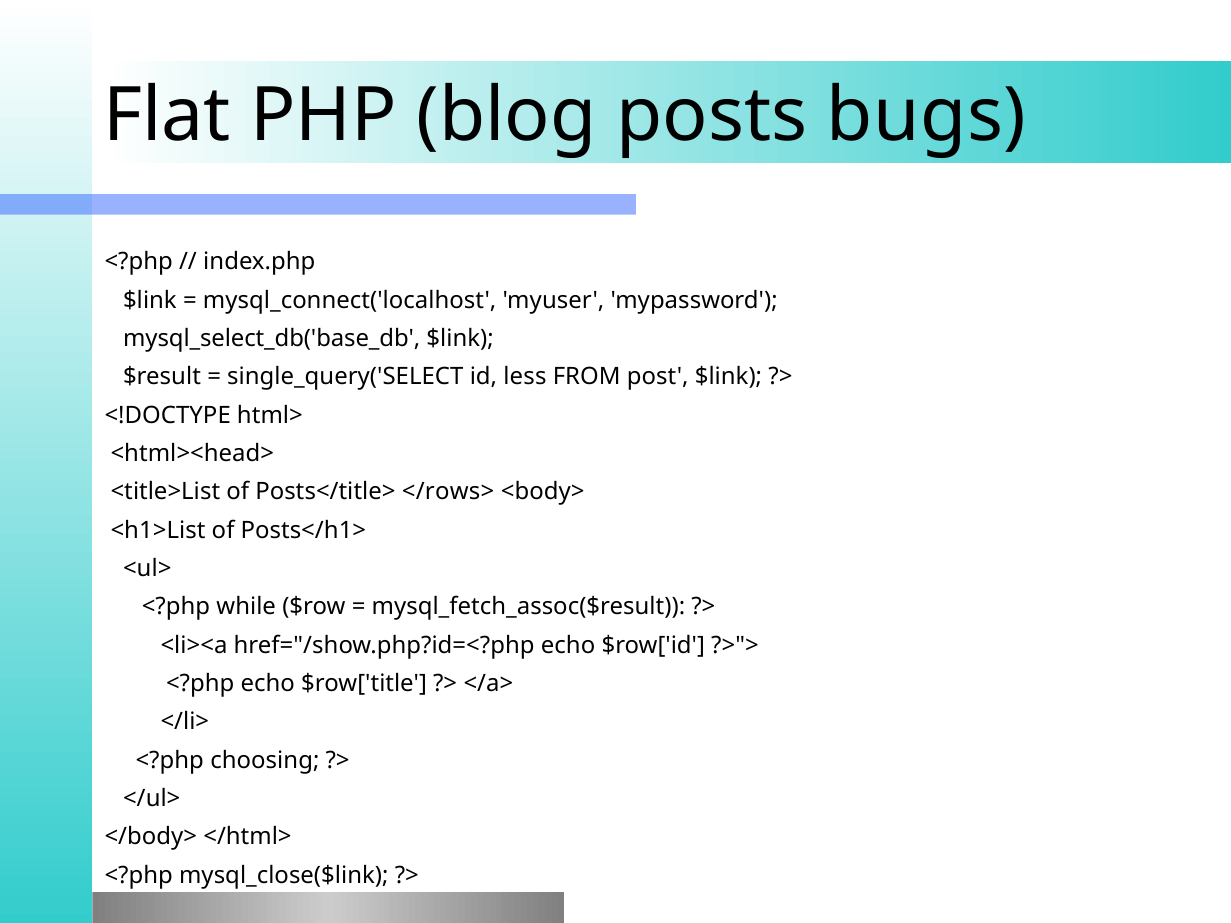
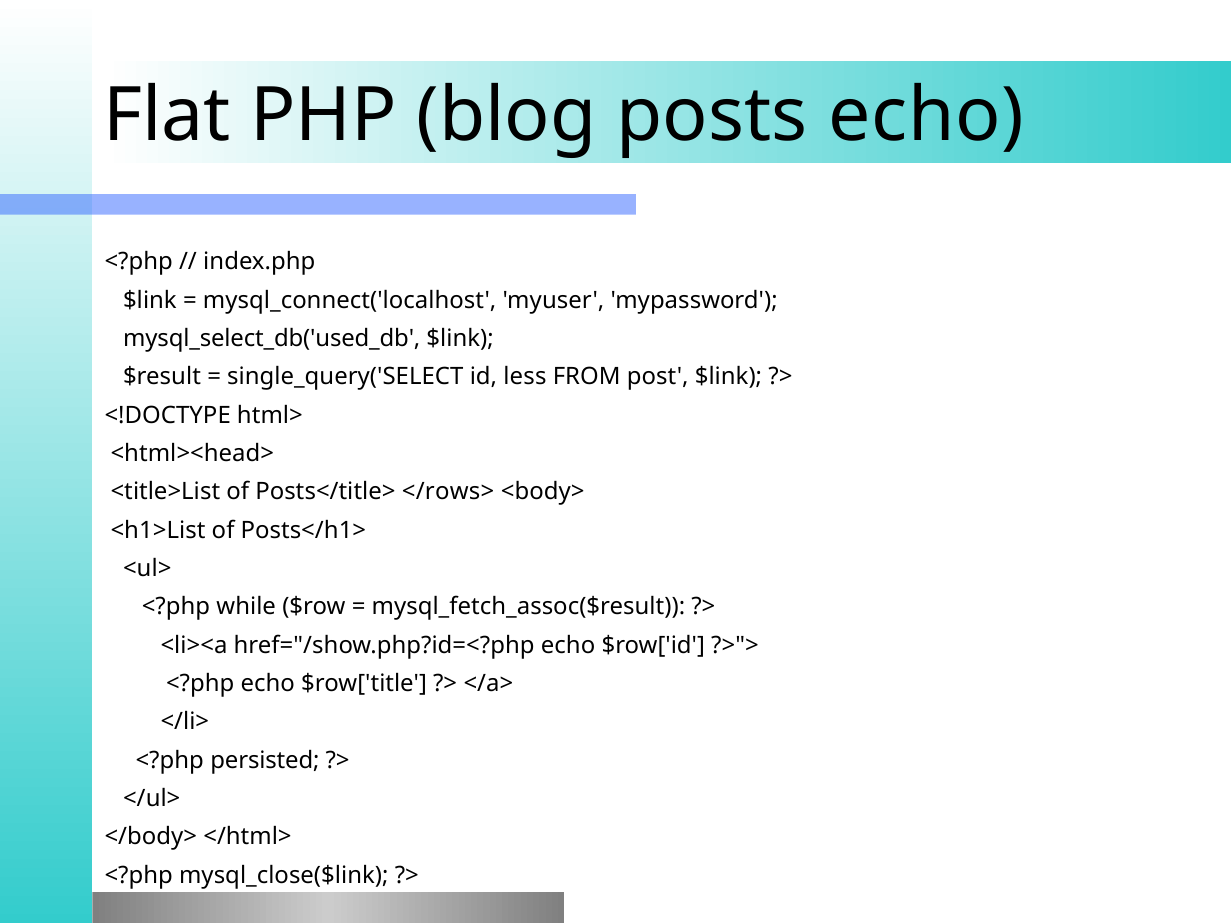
posts bugs: bugs -> echo (926, 116)
mysql_select_db('base_db: mysql_select_db('base_db -> mysql_select_db('used_db (272, 339)
choosing: choosing -> persisted (265, 760)
